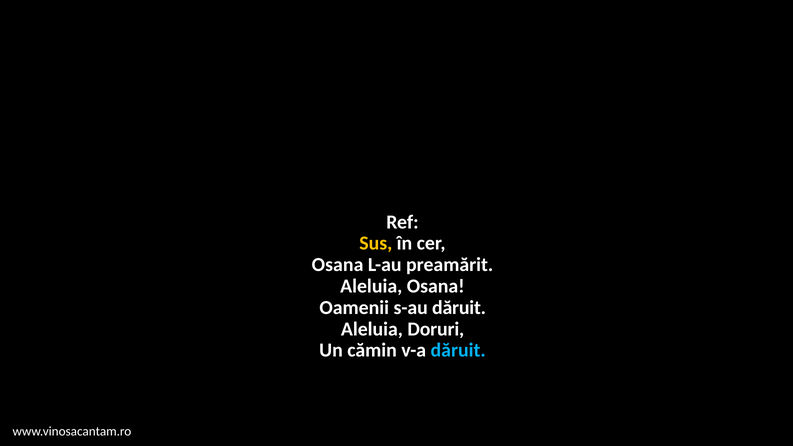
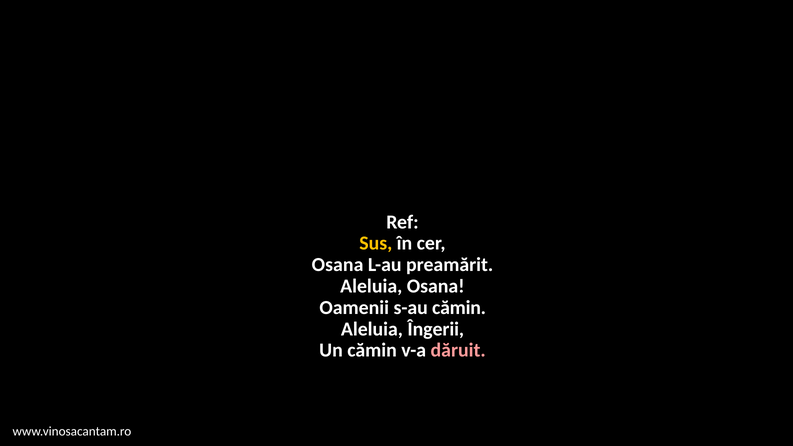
s-au dăruit: dăruit -> cămin (459, 308)
Doruri: Doruri -> Îngerii (436, 329)
dăruit colour: light blue -> pink (458, 350)
